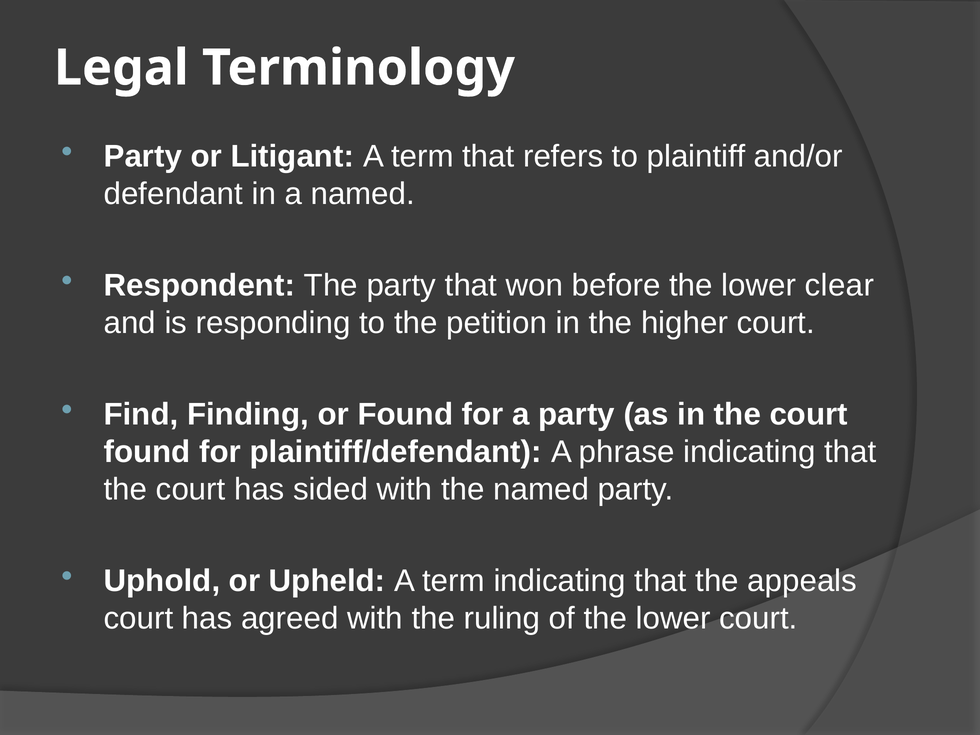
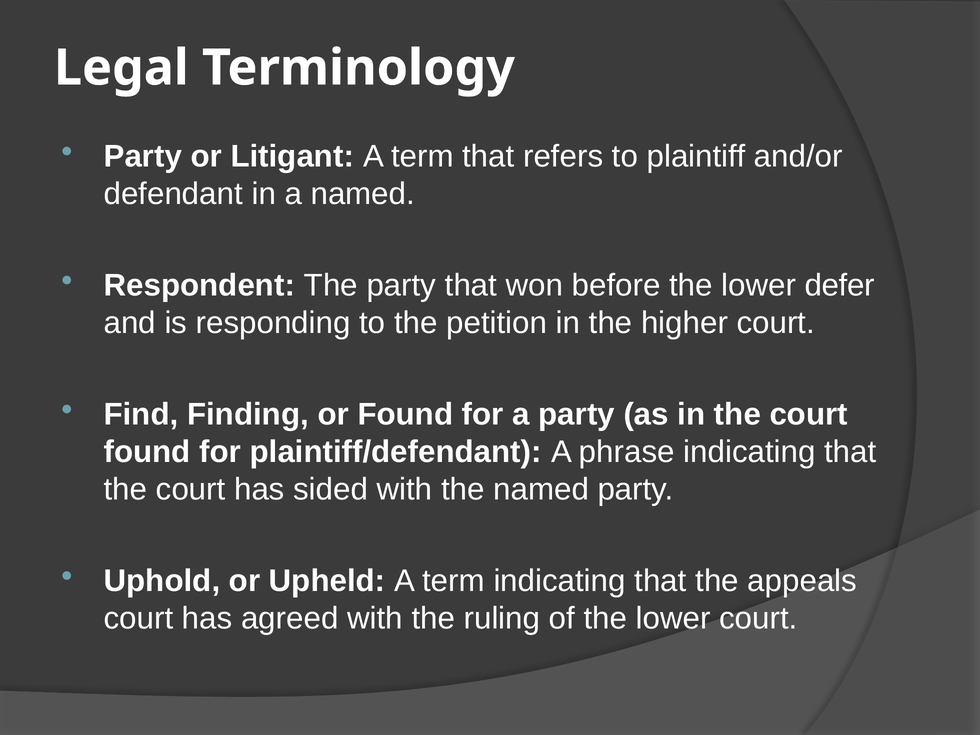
clear: clear -> defer (840, 285)
